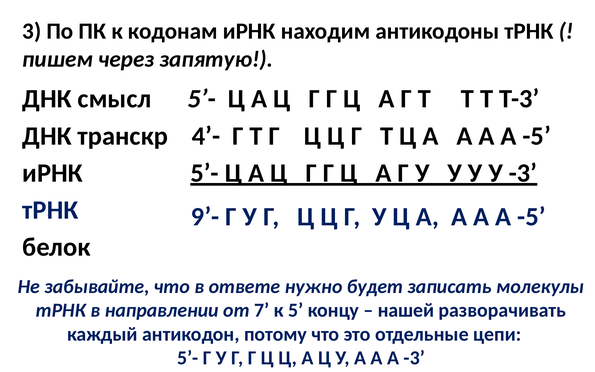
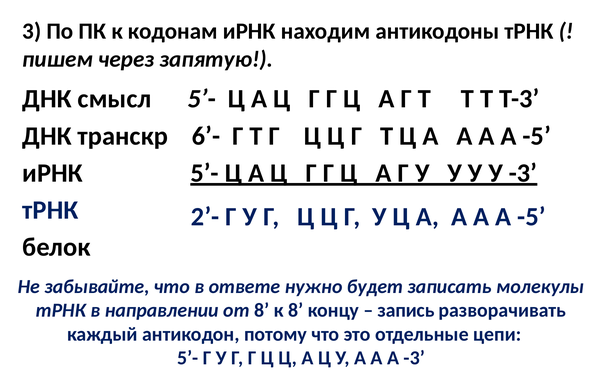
4’-: 4’- -> 6’- (206, 136)
9’-: 9’- -> 2’- (205, 217)
от 7: 7 -> 8 (262, 310)
к 5: 5 -> 8 (296, 310)
нашей: нашей -> запись (406, 310)
